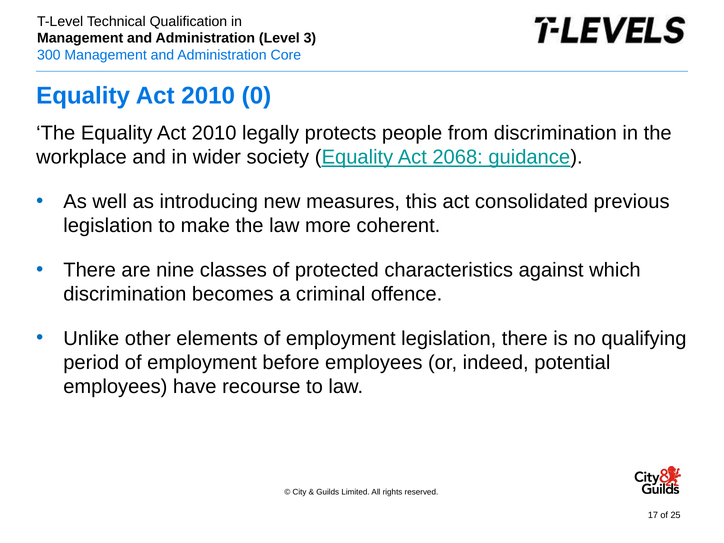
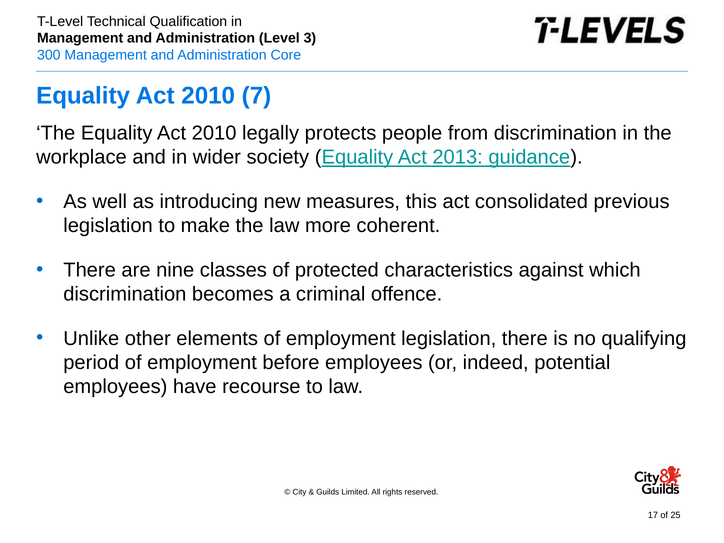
0: 0 -> 7 (256, 96)
2068: 2068 -> 2013 (458, 157)
